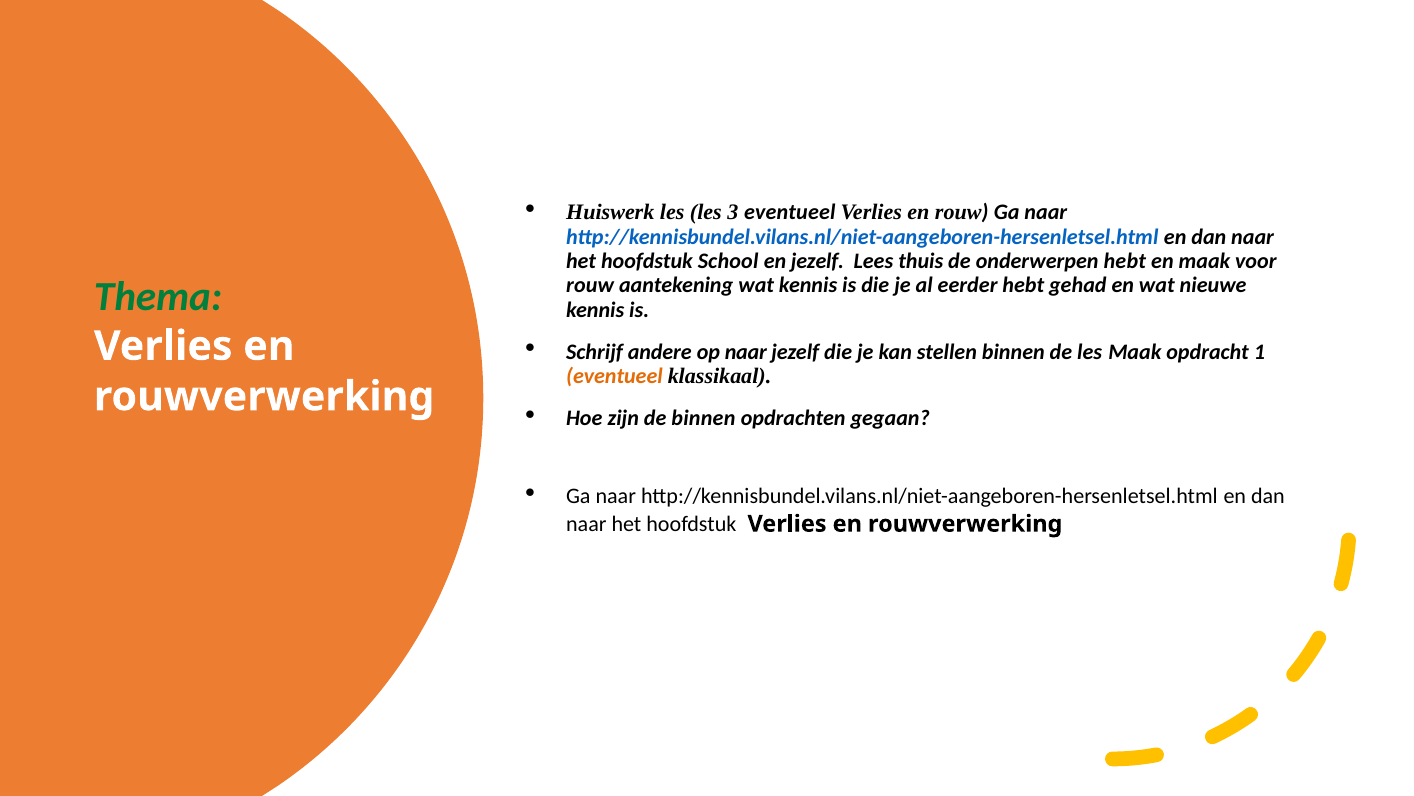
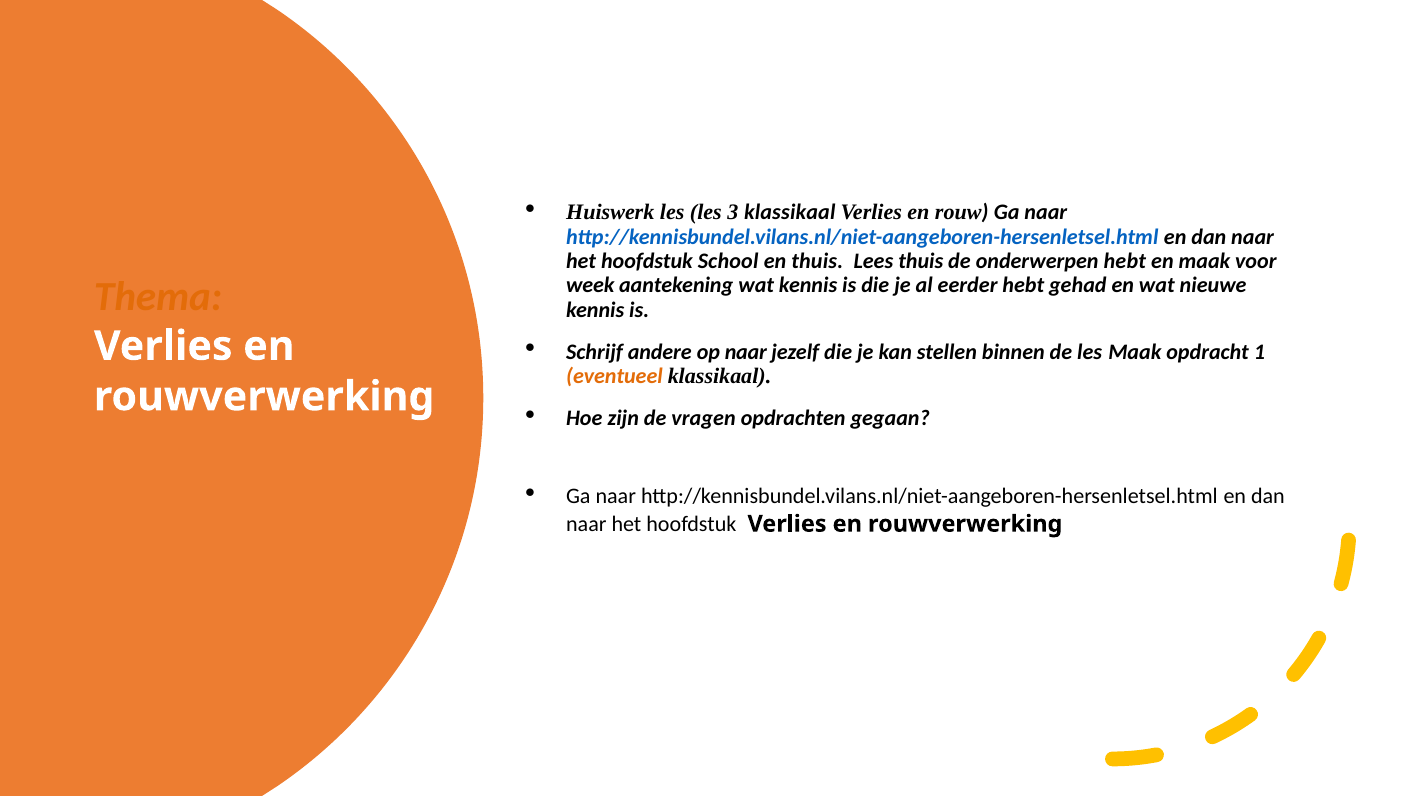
3 eventueel: eventueel -> klassikaal (790, 212)
en jezelf: jezelf -> thuis (817, 261)
rouw: rouw -> week (590, 285)
Thema colour: green -> orange (158, 297)
de binnen: binnen -> vragen (704, 418)
